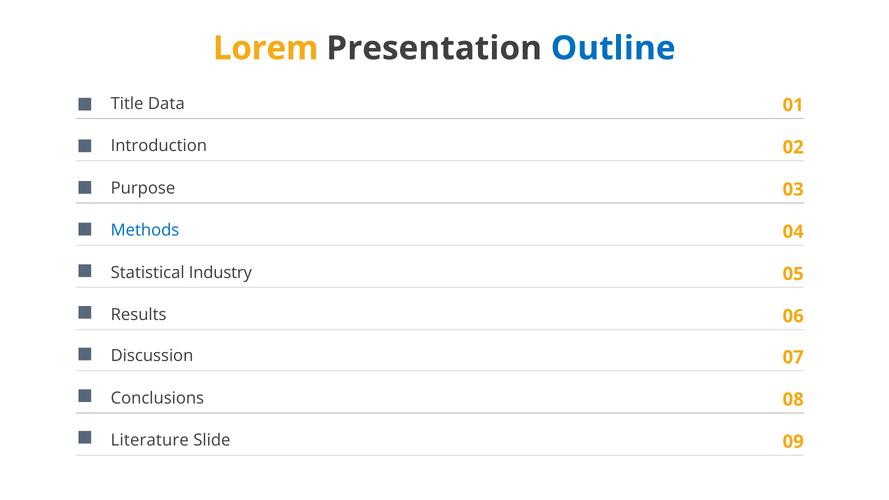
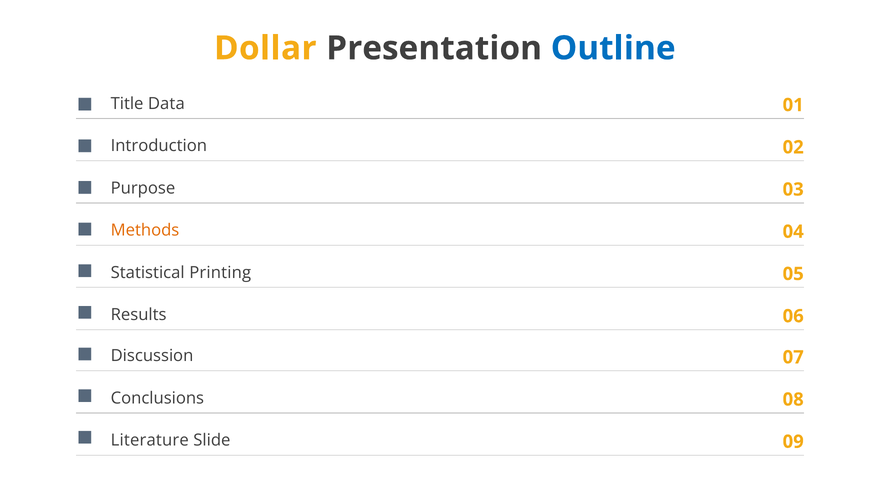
Lorem: Lorem -> Dollar (265, 48)
Methods colour: blue -> orange (145, 231)
Industry: Industry -> Printing (220, 273)
